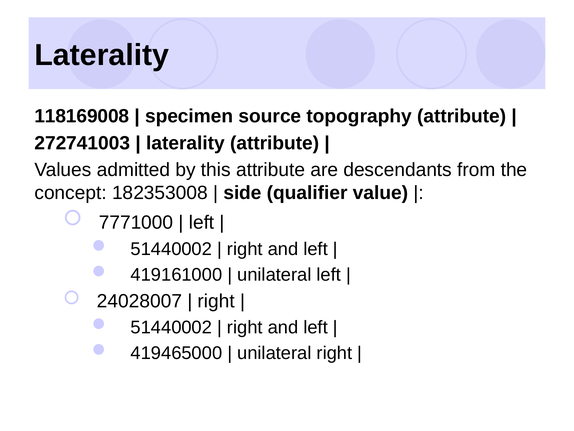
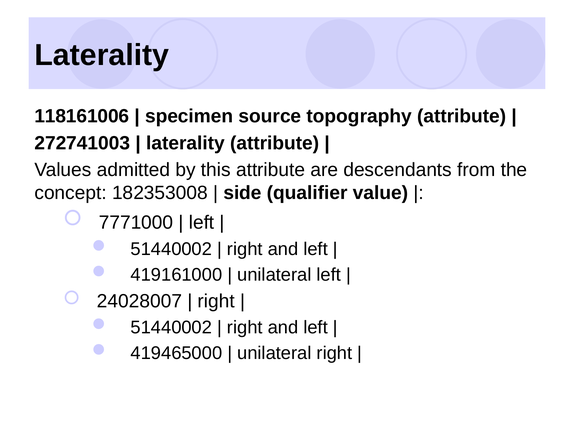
118169008: 118169008 -> 118161006 (82, 116)
